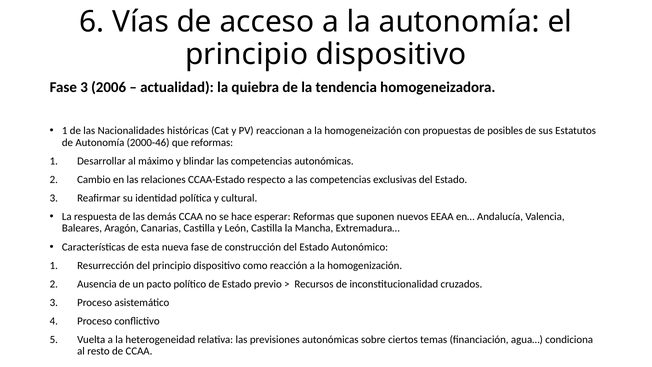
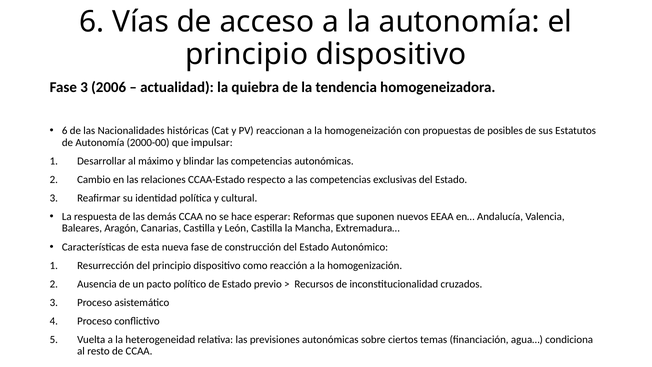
1: 1 -> 6 (65, 131)
2000-46: 2000-46 -> 2000-00 (148, 142)
que reformas: reformas -> impulsar (212, 142)
